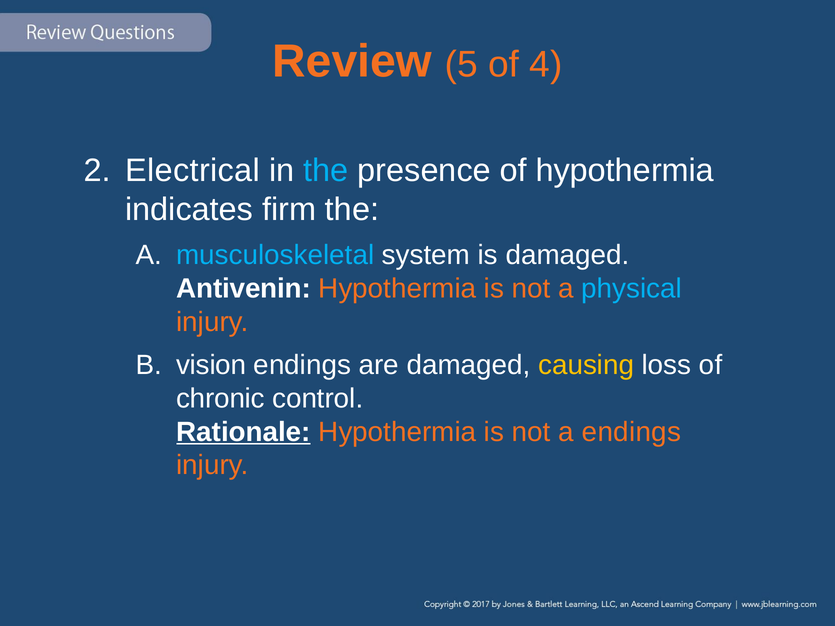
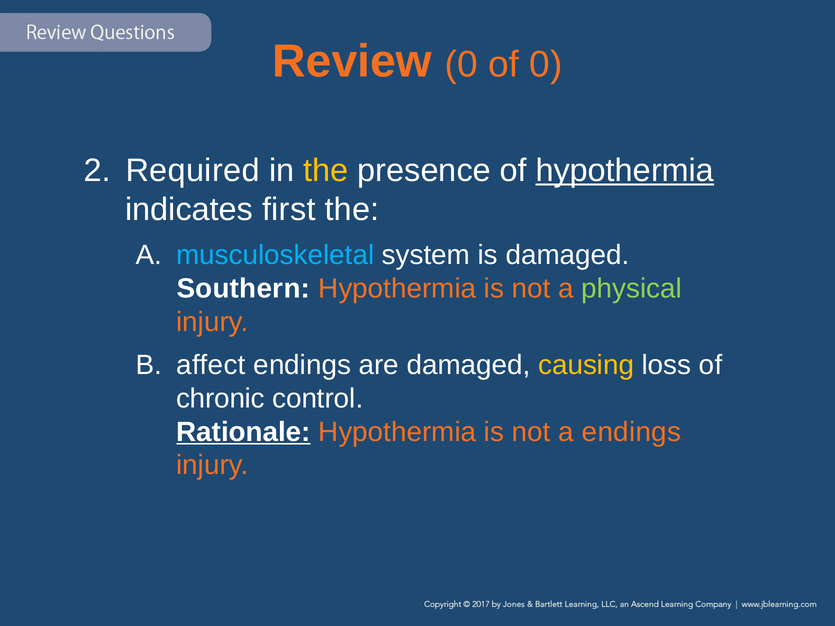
Review 5: 5 -> 0 (461, 65)
of 4: 4 -> 0 (546, 65)
Electrical: Electrical -> Required (193, 171)
the colour: light blue -> yellow (326, 171)
hypothermia underline: none -> present (625, 171)
firm: firm -> first (289, 210)
Antivenin: Antivenin -> Southern (243, 289)
physical colour: light blue -> light green (632, 289)
vision: vision -> affect (211, 365)
